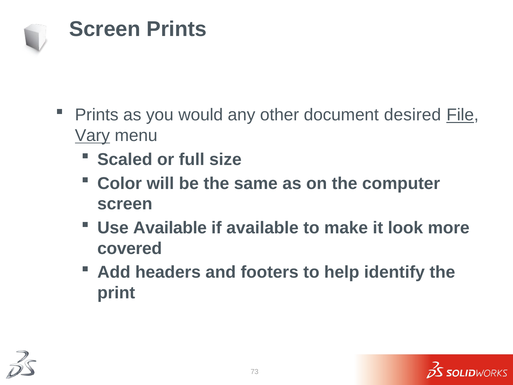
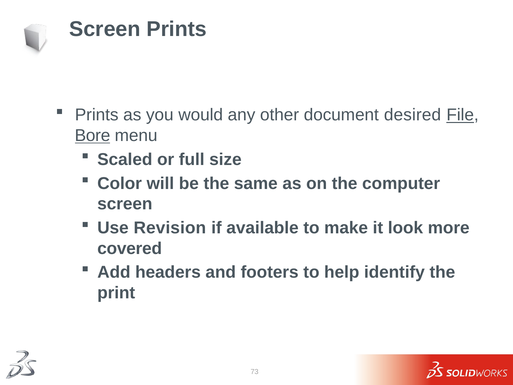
Vary: Vary -> Bore (92, 135)
Use Available: Available -> Revision (170, 228)
